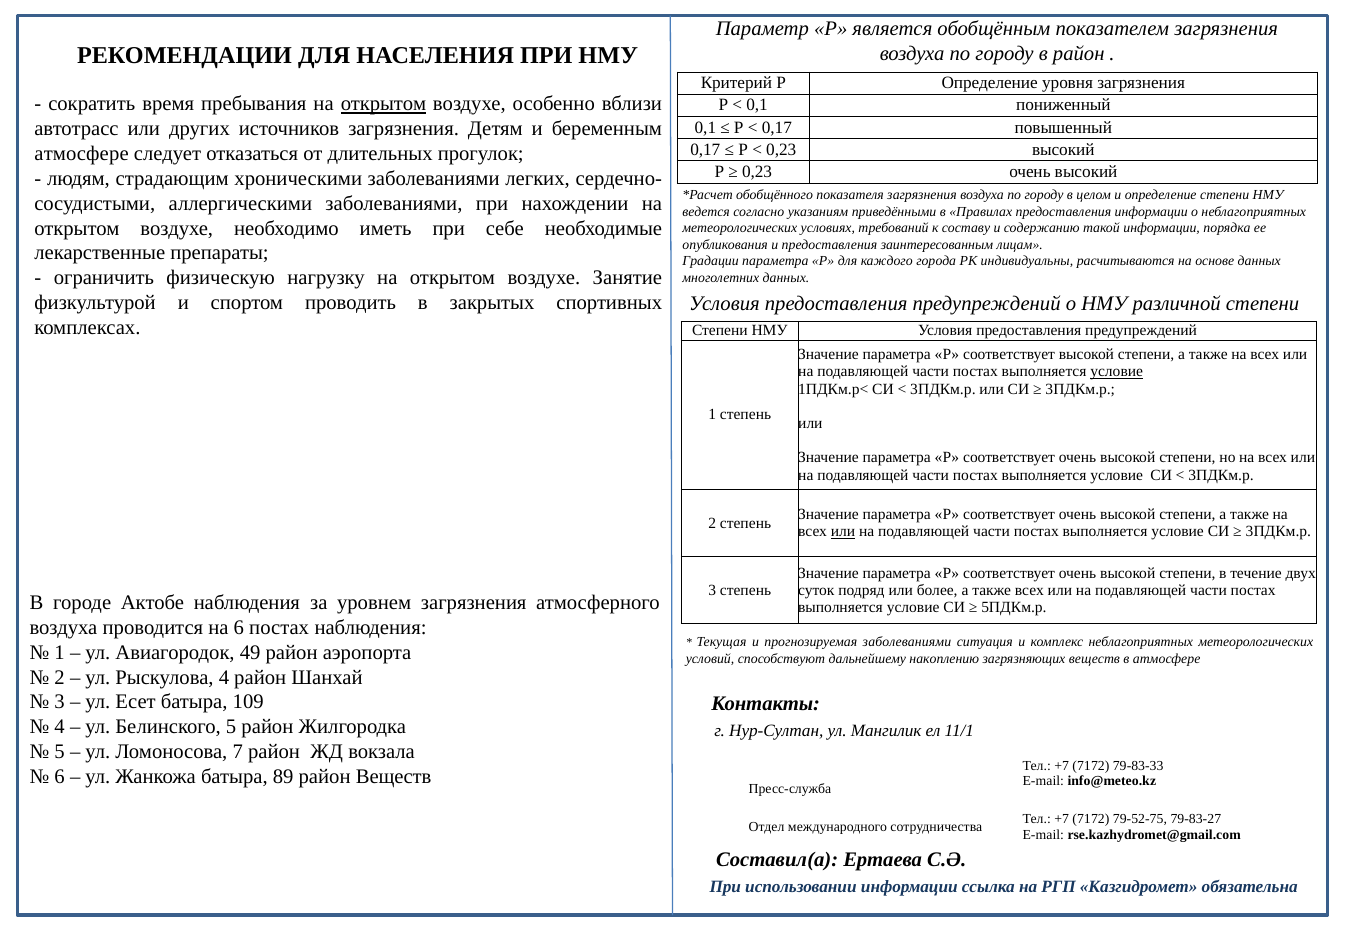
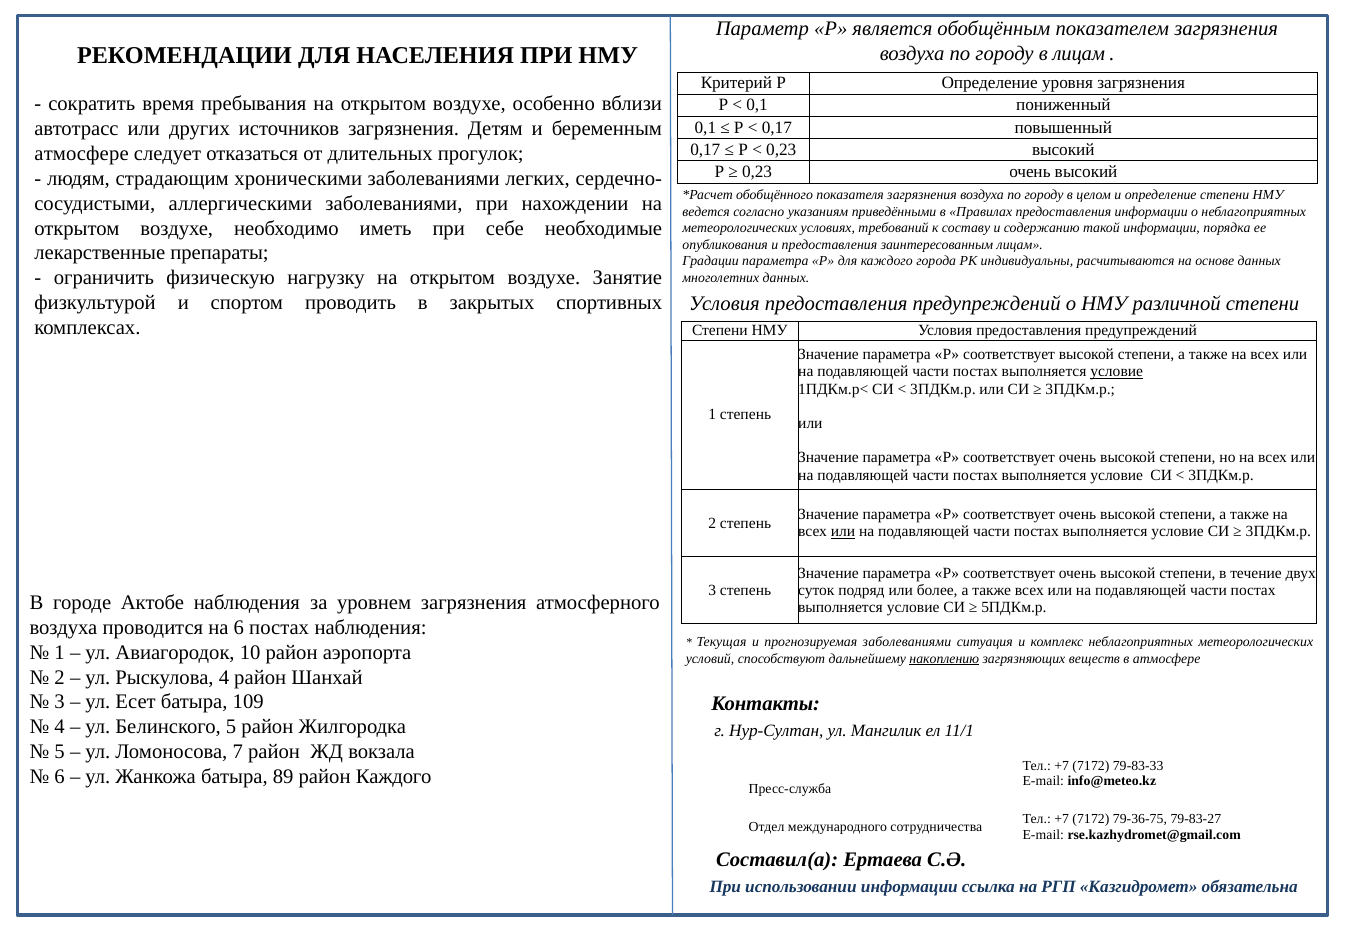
в район: район -> лицам (1079, 54)
открытом underline: present -> none (383, 104)
49: 49 -> 10 (250, 652)
накоплению underline: none -> present (944, 659)
район Веществ: Веществ -> Каждого (394, 777)
79-52-75: 79-52-75 -> 79-36-75 (1140, 820)
